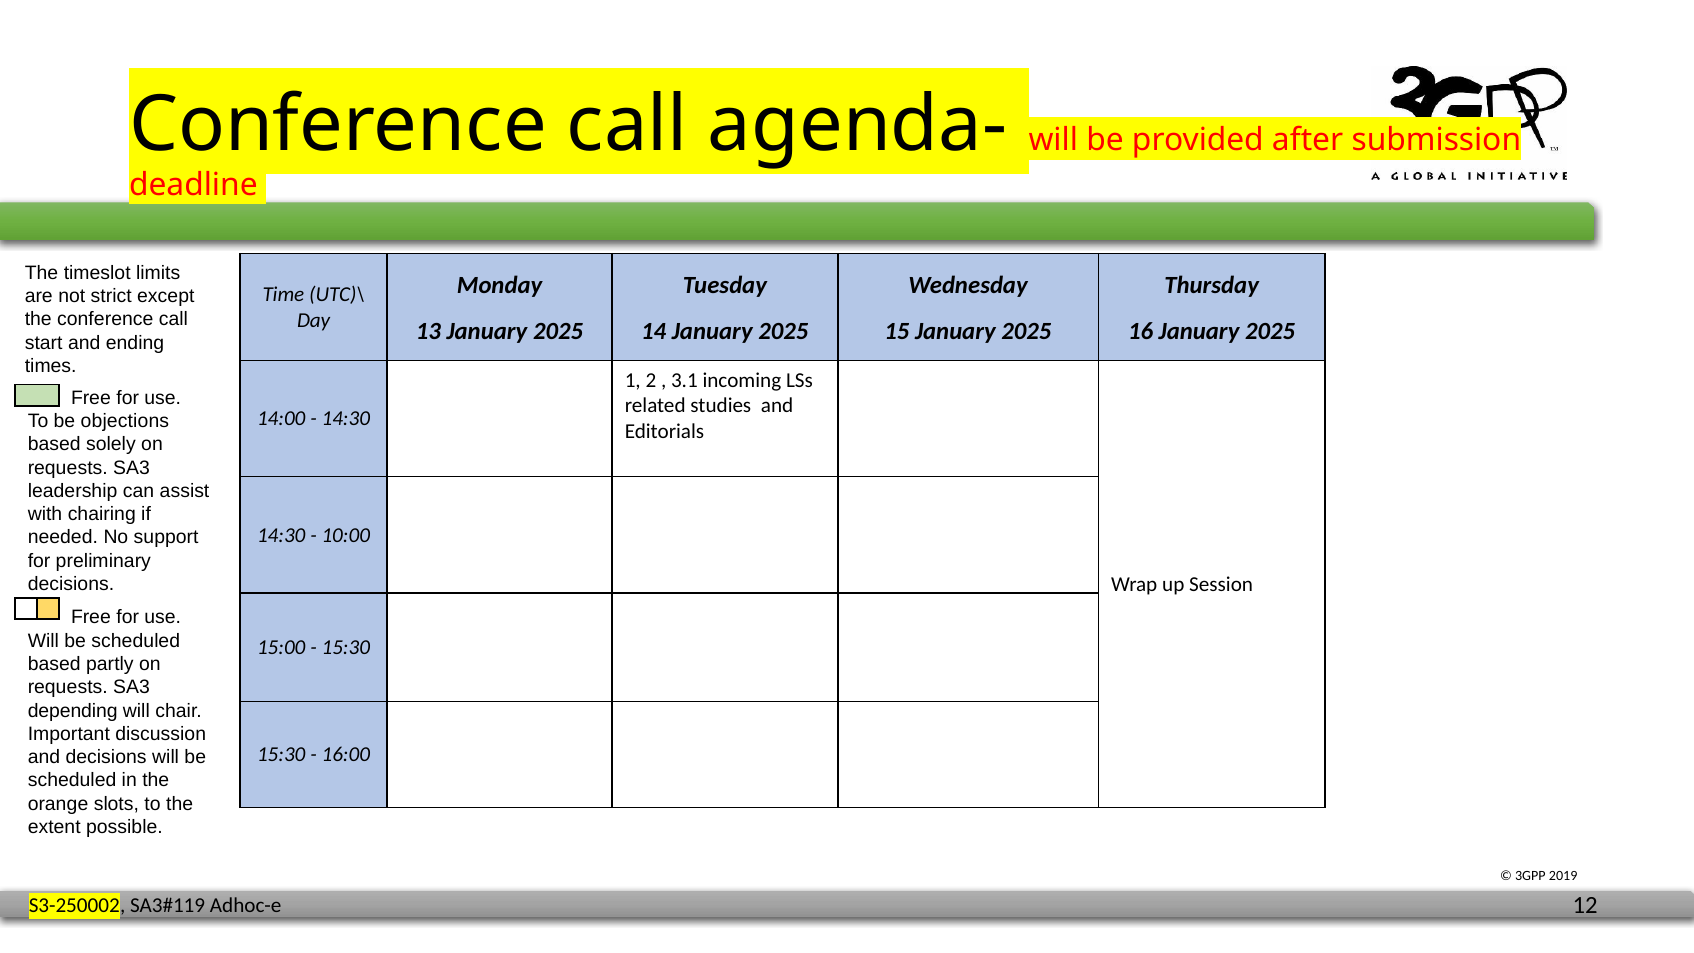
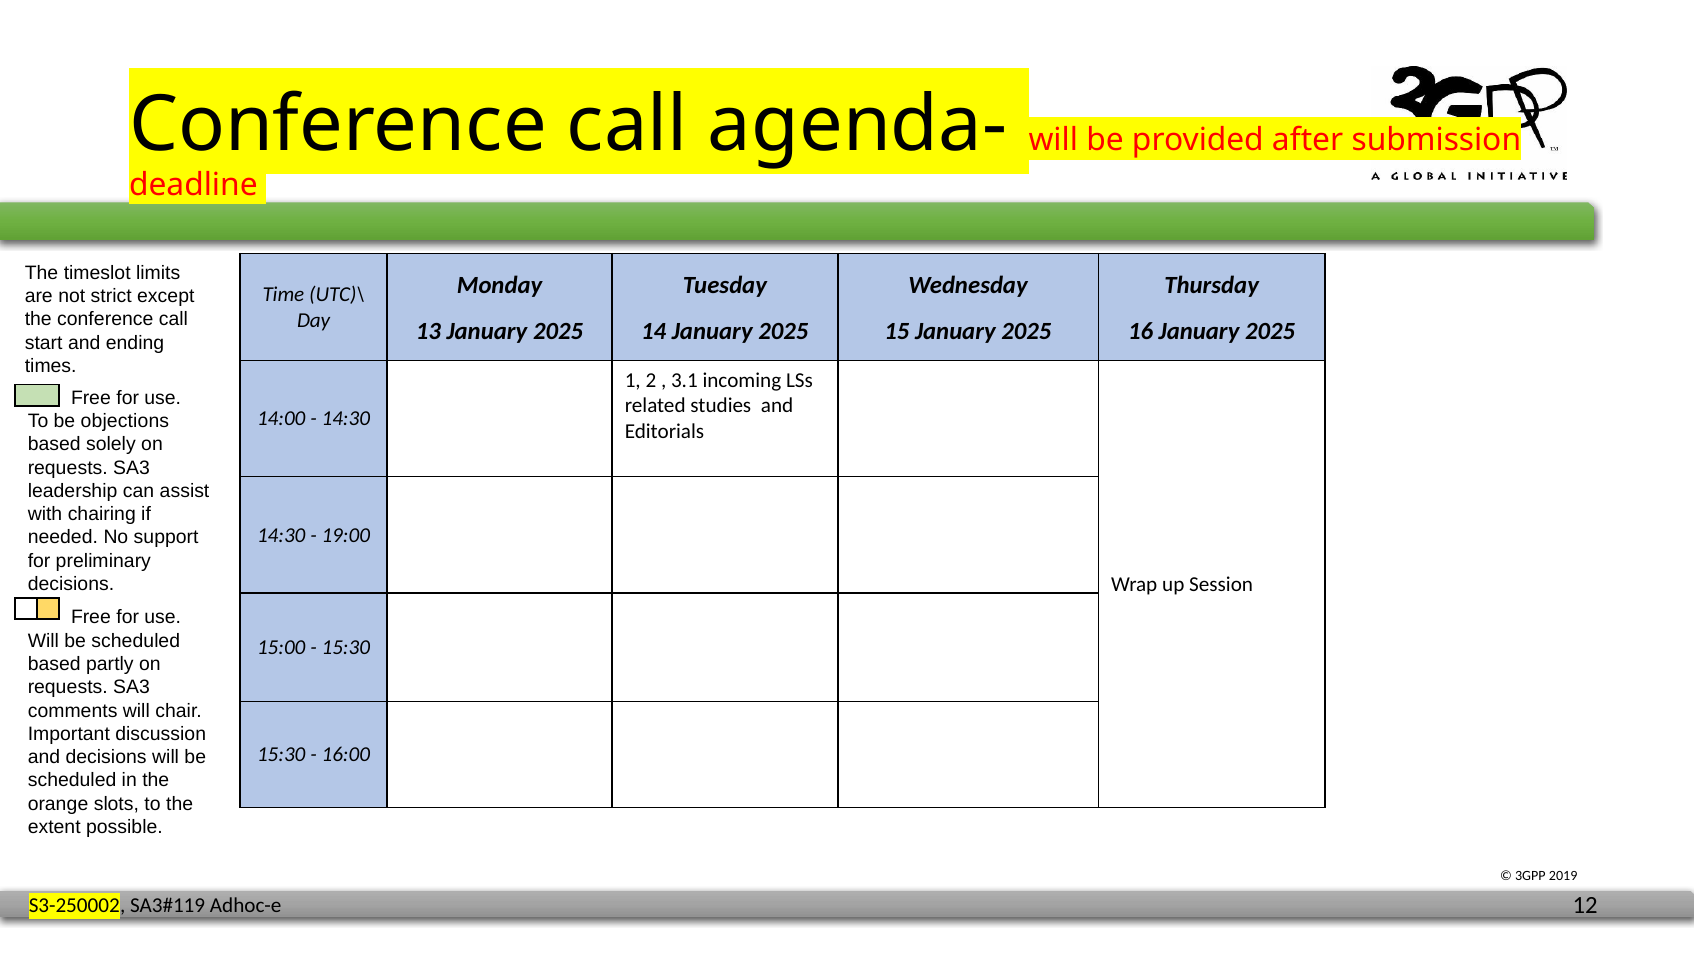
10:00: 10:00 -> 19:00 (346, 535)
depending: depending -> comments (73, 711)
